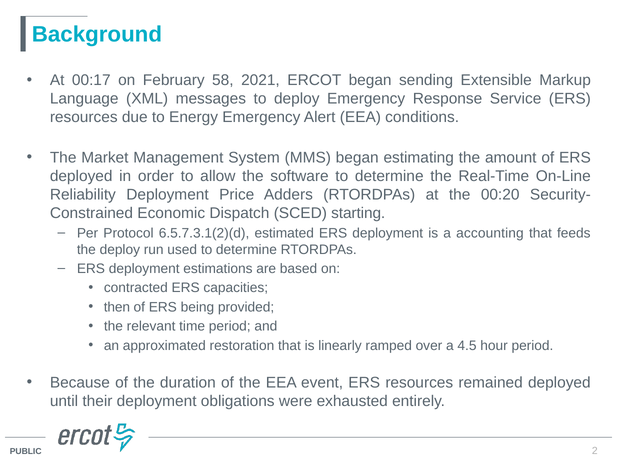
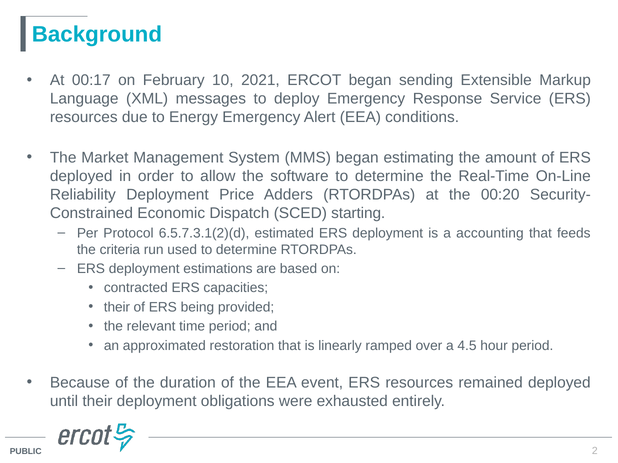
58: 58 -> 10 (223, 80)
the deploy: deploy -> criteria (120, 250)
then: then -> their (117, 307)
